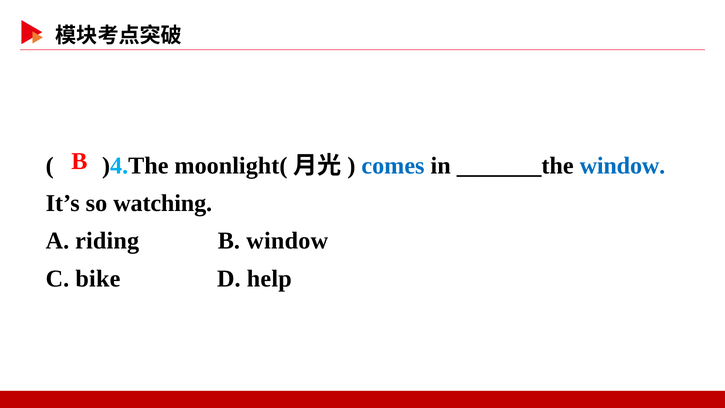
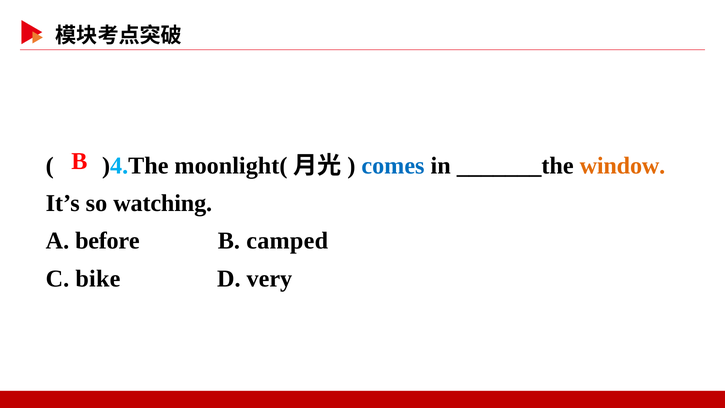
window colour: blue -> orange (622, 166)
riding: riding -> before (107, 241)
B window: window -> camped (287, 241)
help: help -> very (269, 279)
